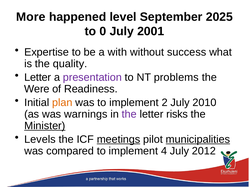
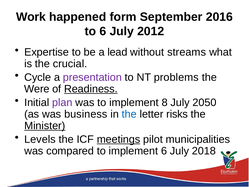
More: More -> Work (31, 17)
level: level -> form (123, 17)
2025: 2025 -> 2016 (219, 17)
to 0: 0 -> 6 (103, 31)
2001: 2001 -> 2012 (151, 31)
with: with -> lead (117, 52)
success: success -> streams (187, 52)
quality: quality -> crucial (70, 64)
Letter: Letter -> Cycle (38, 77)
Readiness underline: none -> present (91, 89)
plan colour: orange -> purple (62, 102)
2: 2 -> 8 (165, 102)
2010: 2010 -> 2050 (204, 102)
warnings: warnings -> business (86, 114)
the colour: purple -> blue (129, 114)
municipalities underline: present -> none (198, 139)
implement 4: 4 -> 6 (164, 151)
2012: 2012 -> 2018 (204, 151)
